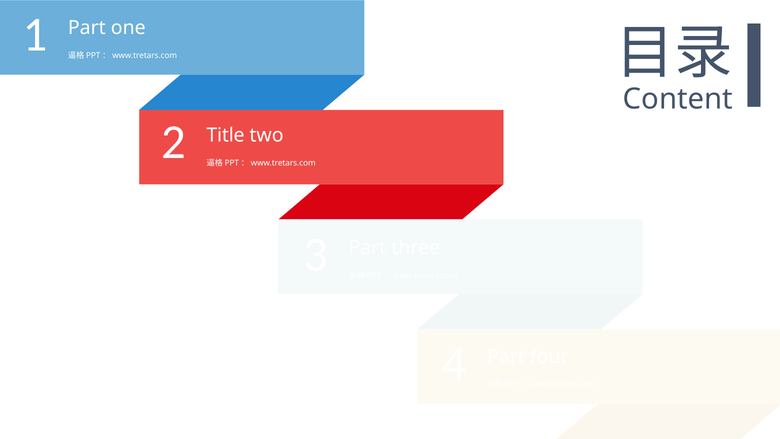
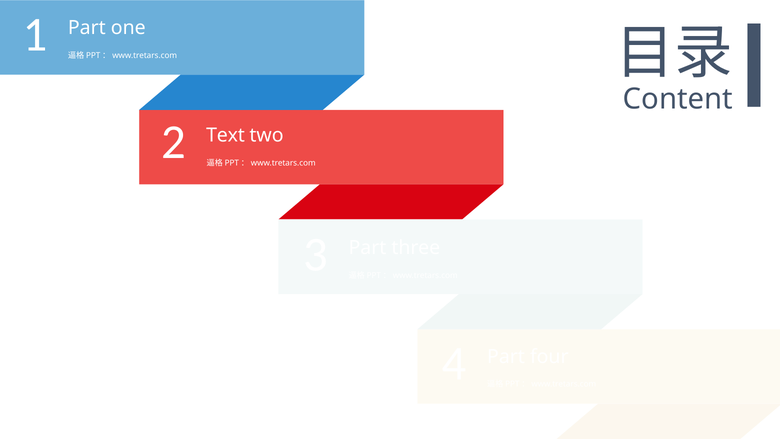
Title: Title -> Text (226, 135)
